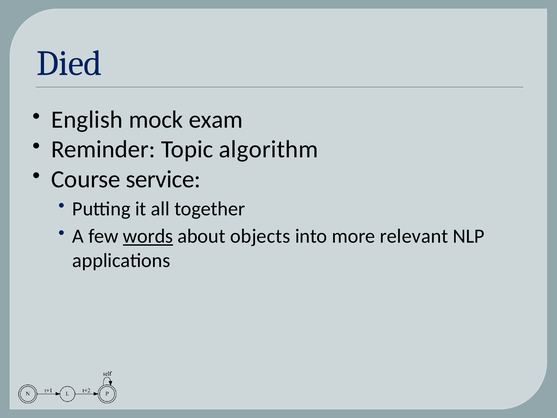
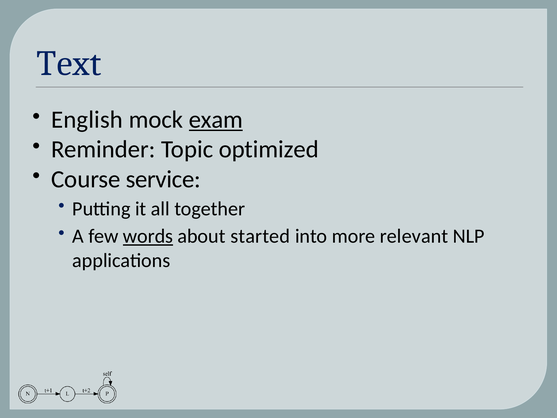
Died: Died -> Text (69, 63)
exam underline: none -> present (216, 120)
algorithm: algorithm -> optimized (269, 149)
objects: objects -> started (260, 236)
